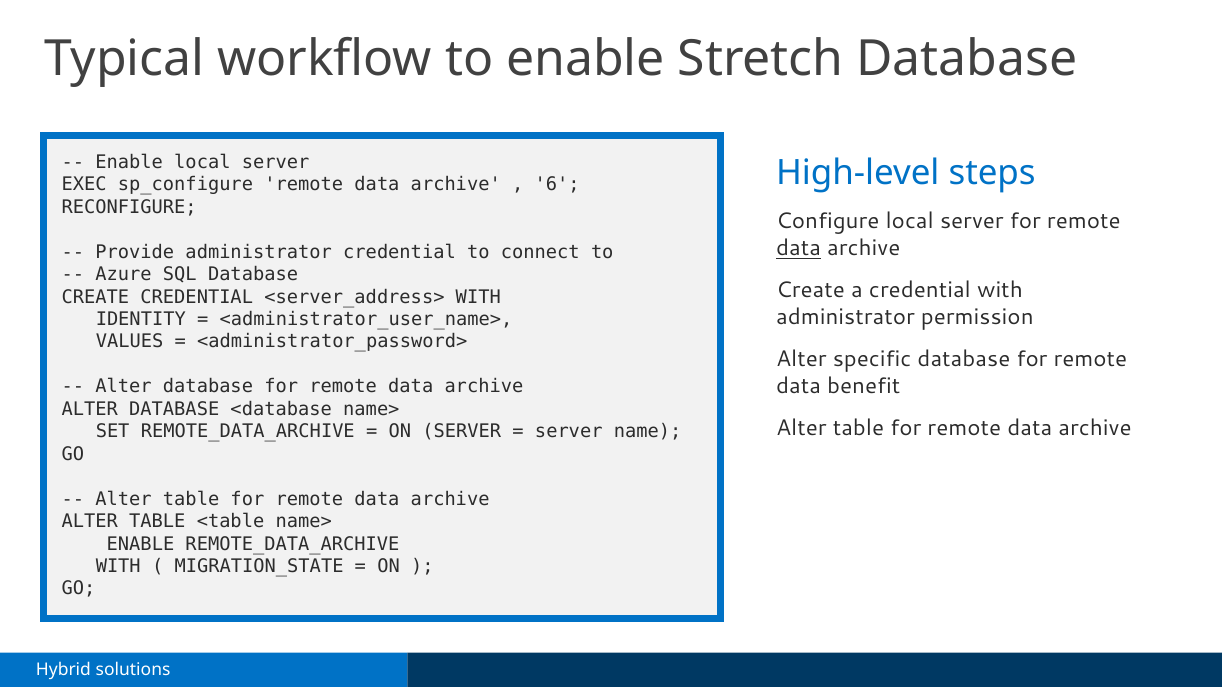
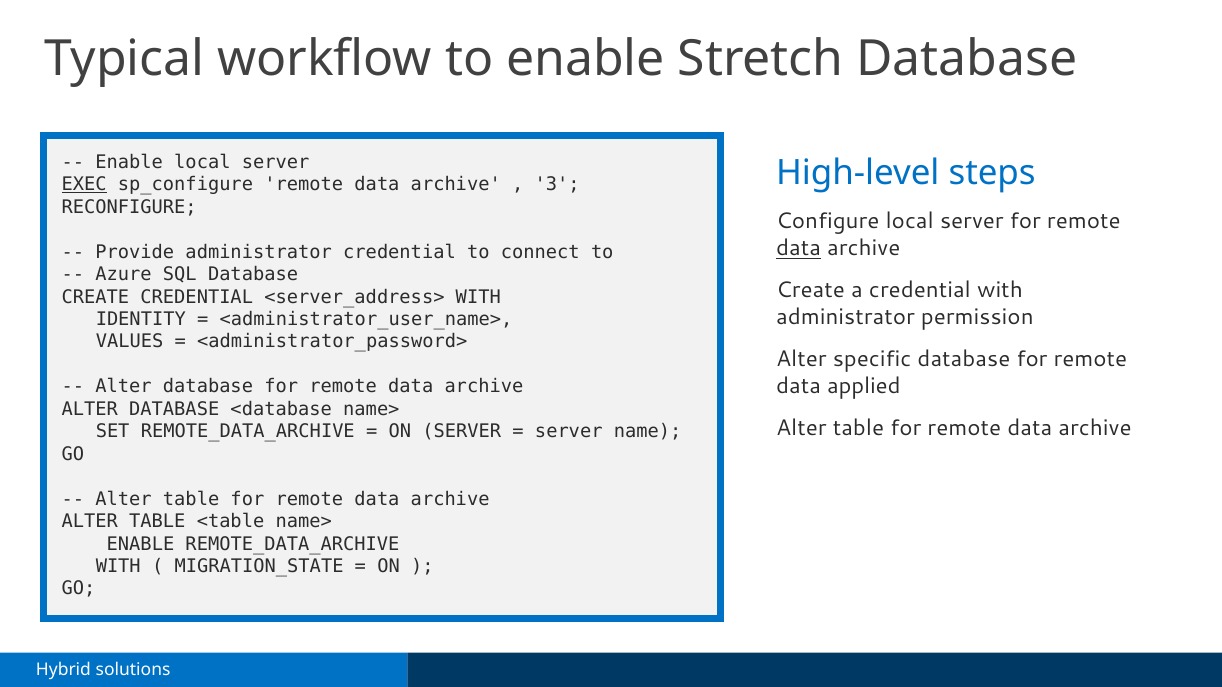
EXEC underline: none -> present (84, 185)
6: 6 -> 3 (557, 185)
benefit: benefit -> applied (864, 386)
